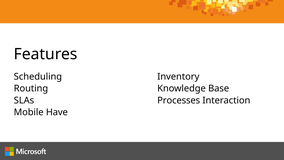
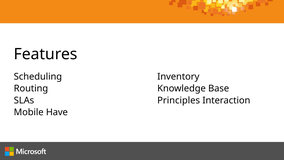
Processes: Processes -> Principles (179, 100)
